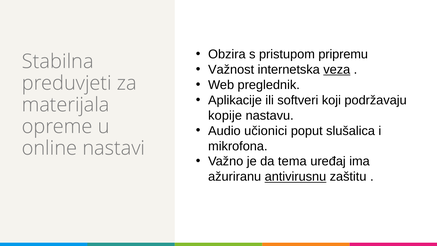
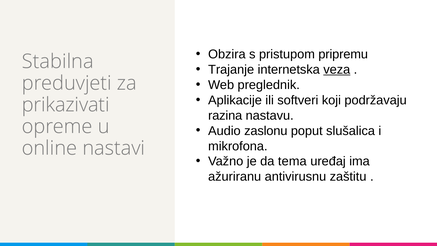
Važnost: Važnost -> Trajanje (231, 69)
materijala: materijala -> prikazivati (66, 105)
kopije: kopije -> razina (225, 115)
učionici: učionici -> zaslonu (266, 131)
antivirusnu underline: present -> none (295, 177)
